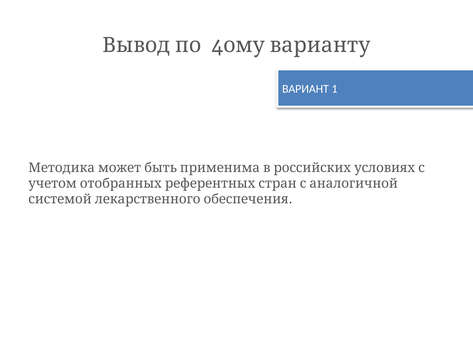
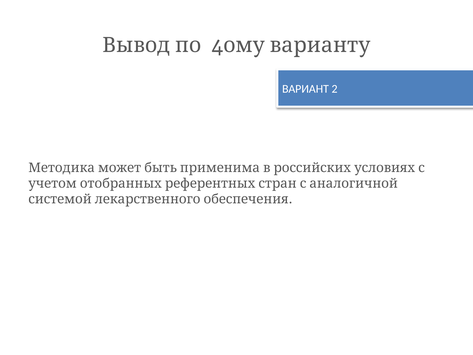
1: 1 -> 2 (335, 89)
